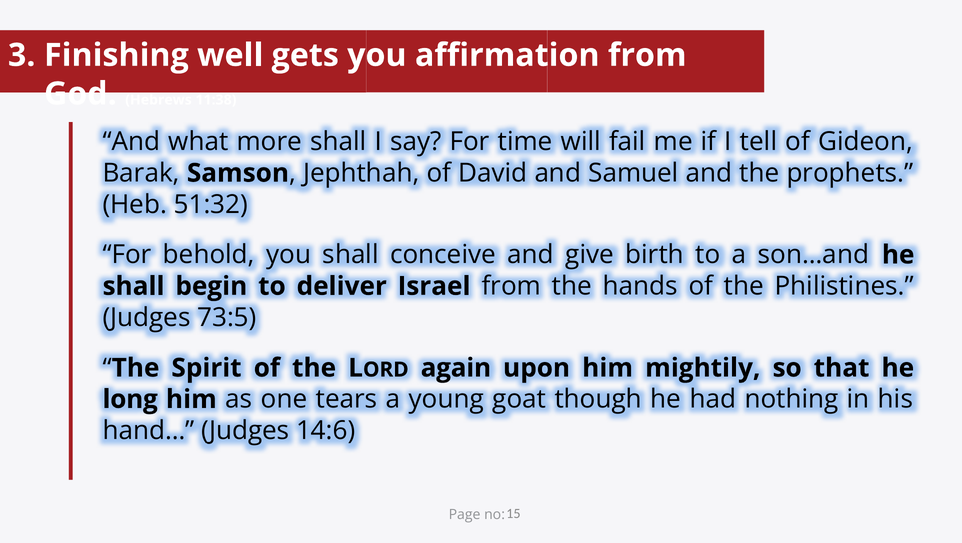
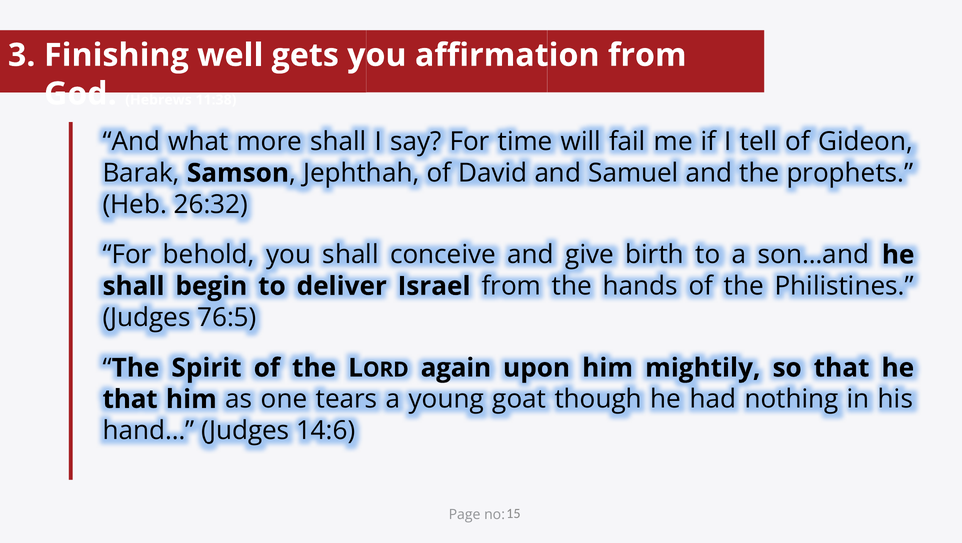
51:32: 51:32 -> 26:32 (211, 204)
73:5: 73:5 -> 76:5 (227, 317)
long: long -> that (130, 399)
